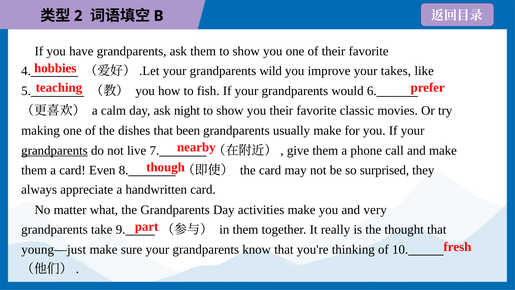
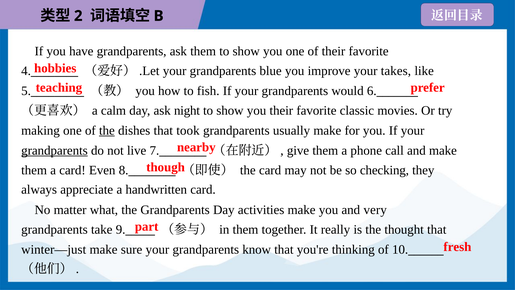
wild: wild -> blue (271, 71)
the underline: none -> present (107, 130)
been: been -> took (188, 130)
surprised: surprised -> checking (384, 170)
young—just: young—just -> winter—just (54, 249)
